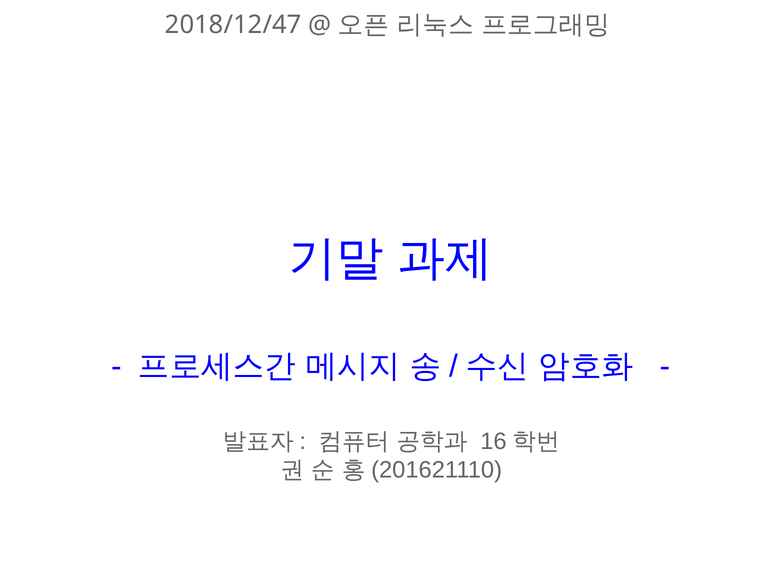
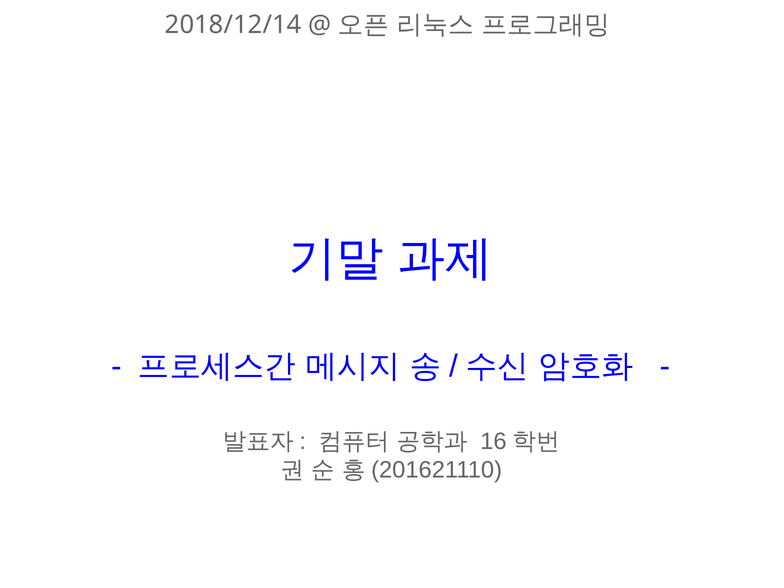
2018/12/47: 2018/12/47 -> 2018/12/14 (233, 25)
